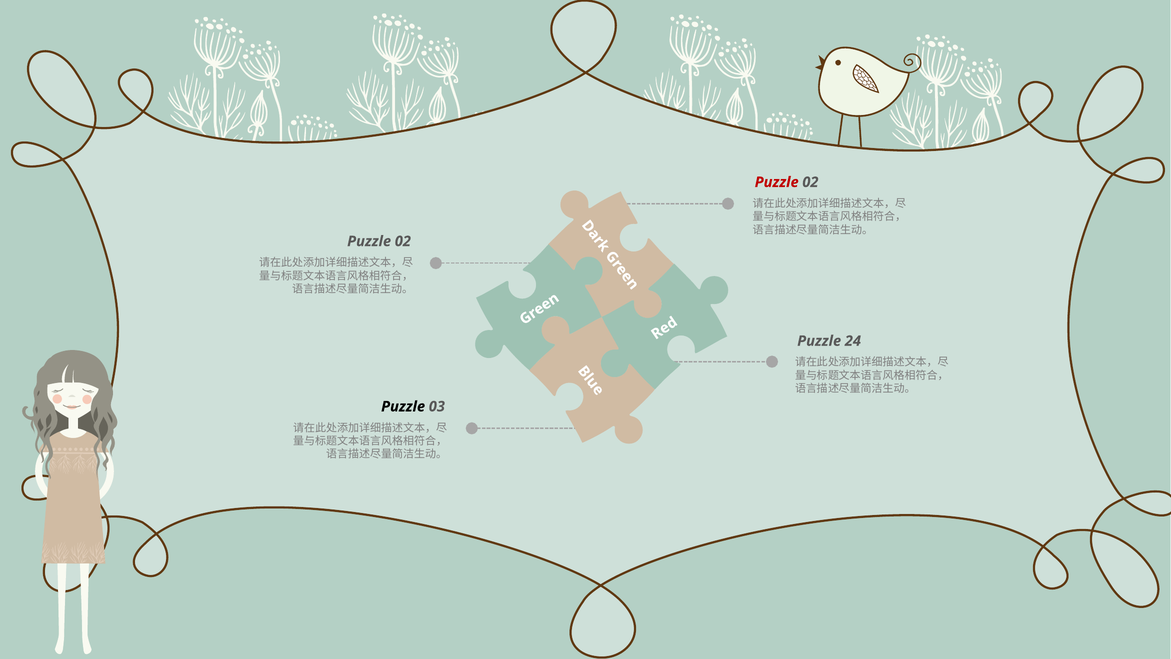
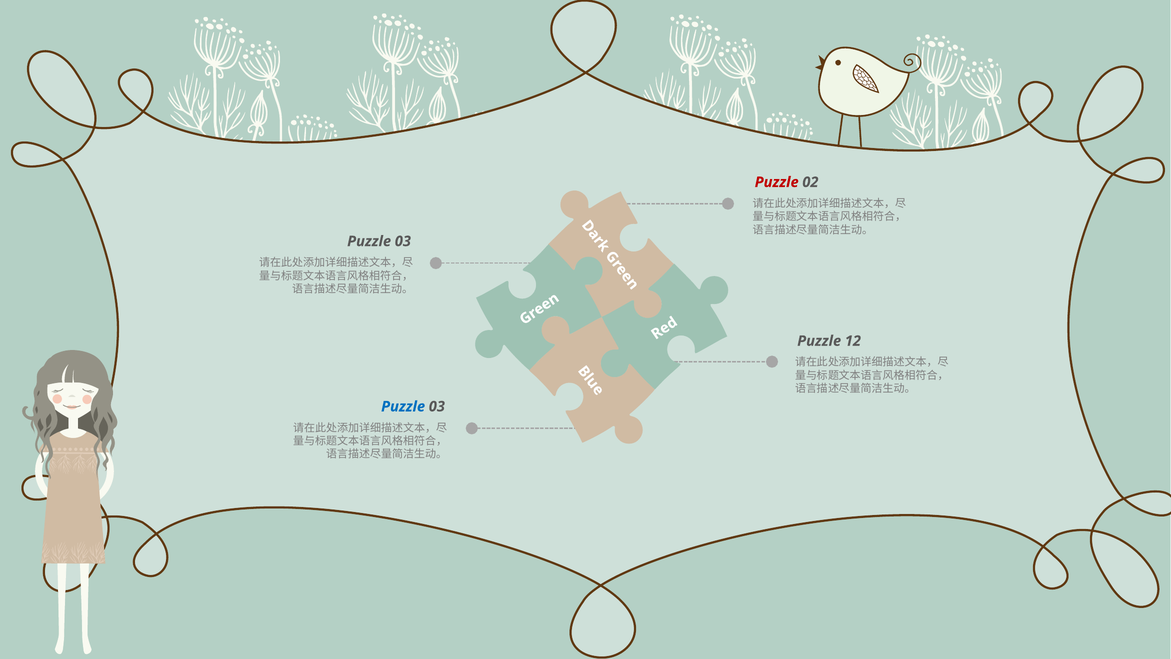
02: 02 -> 03 (403, 241)
24: 24 -> 12 (853, 341)
Puzzle colour: black -> blue (403, 406)
